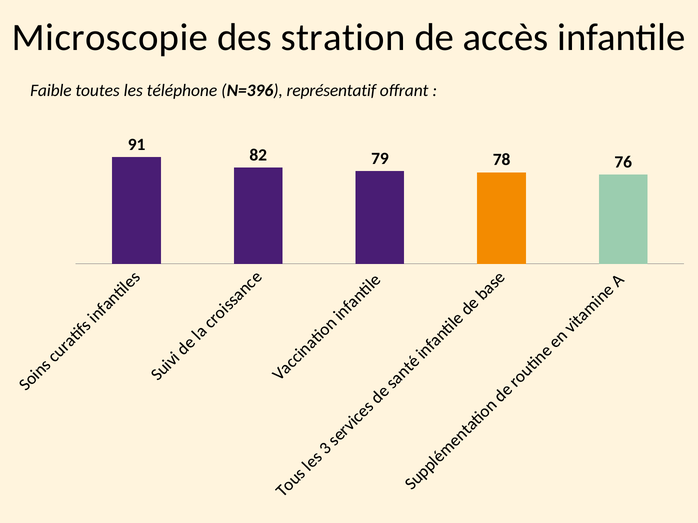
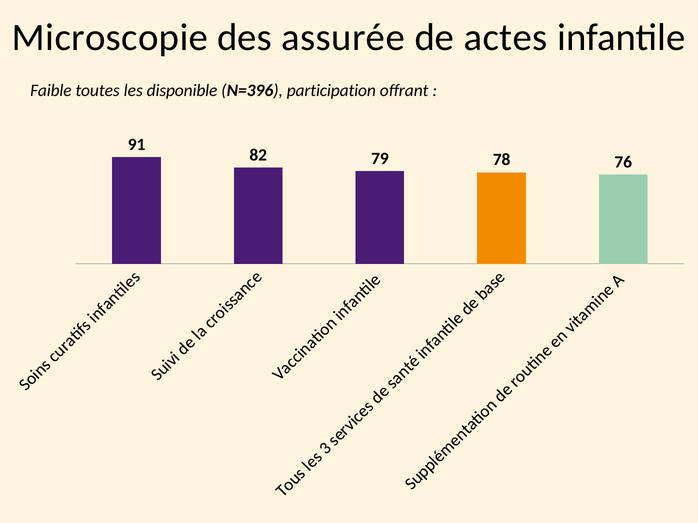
stration: stration -> assurée (343, 38)
accès: accès -> actes (506, 38)
téléphone: téléphone -> disponible (182, 91)
représentatif: représentatif -> participation (331, 91)
